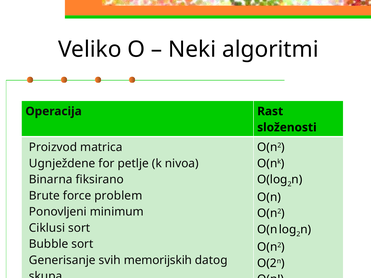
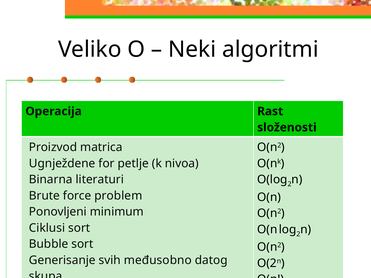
fiksirano: fiksirano -> literaturi (100, 180)
memorijskih: memorijskih -> međusobno (158, 260)
